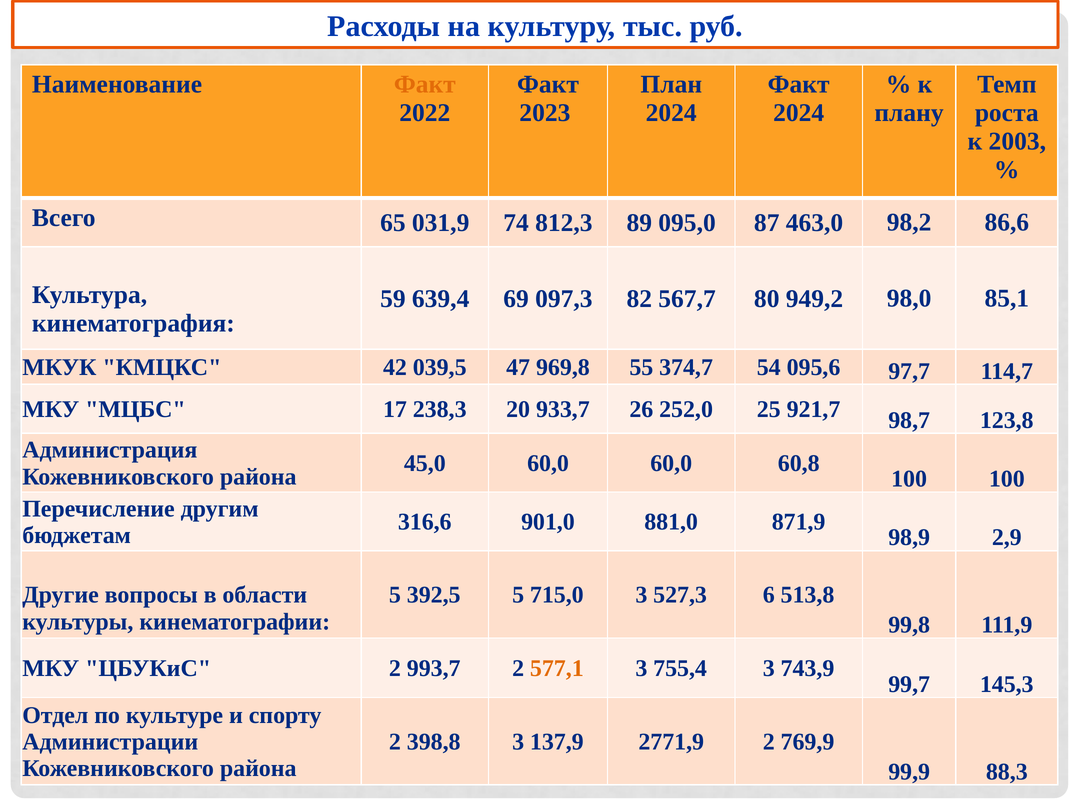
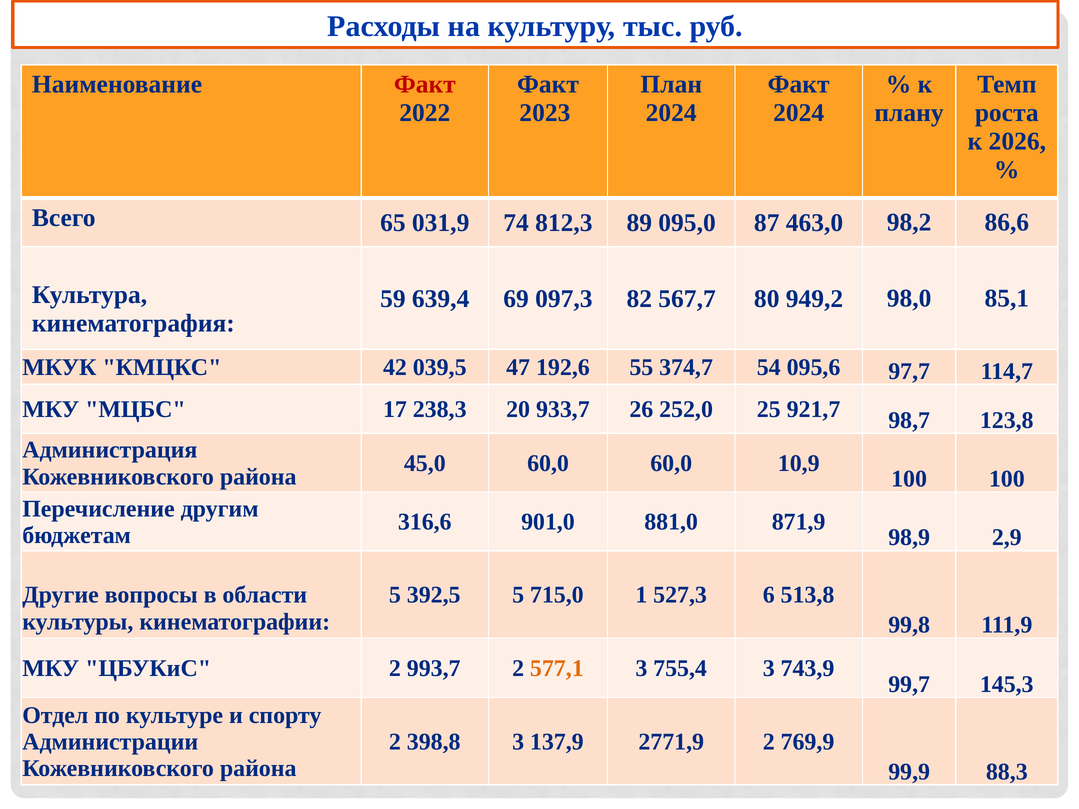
Факт colour: orange -> red (425, 85)
2003: 2003 -> 2026 (1017, 141)
969,8: 969,8 -> 192,6 (563, 368)
60,8: 60,8 -> 10,9 (799, 464)
715,0 3: 3 -> 1 (641, 595)
